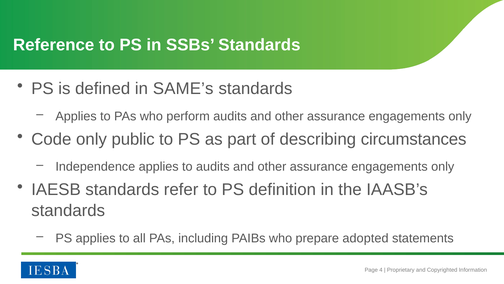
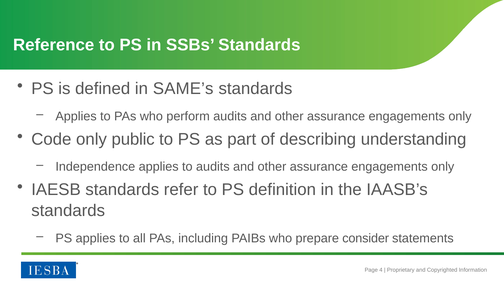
circumstances: circumstances -> understanding (414, 139)
adopted: adopted -> consider (366, 238)
